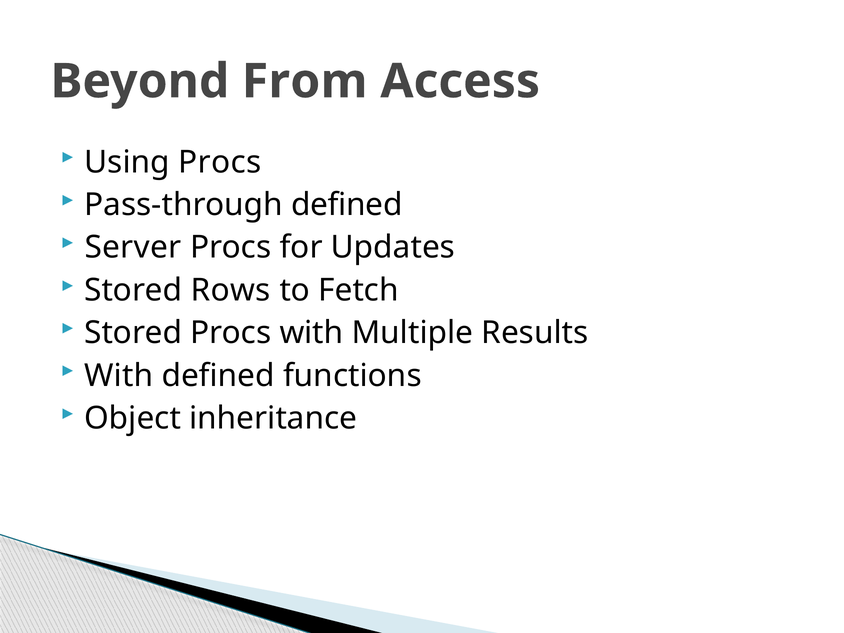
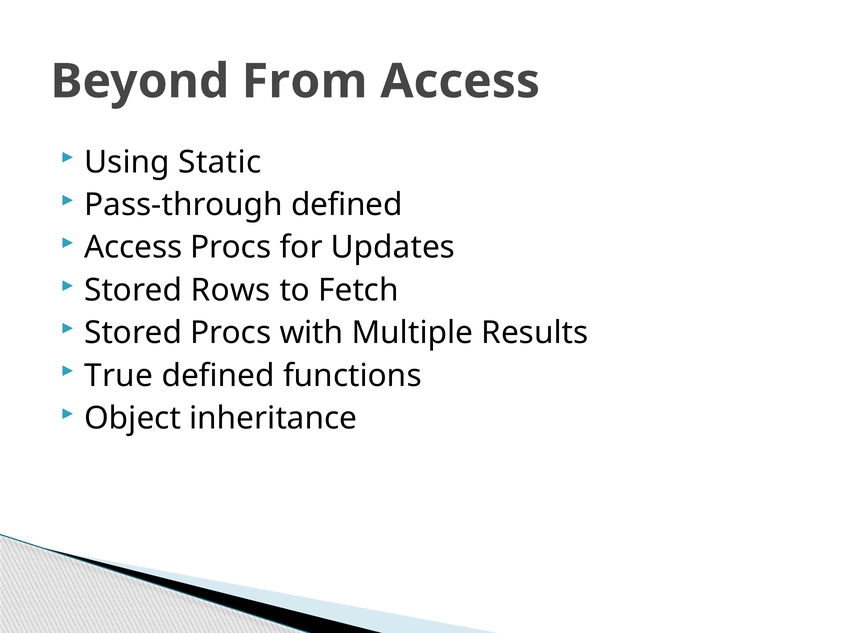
Using Procs: Procs -> Static (220, 162)
Server: Server -> Access (133, 248)
With: With -> True (119, 376)
